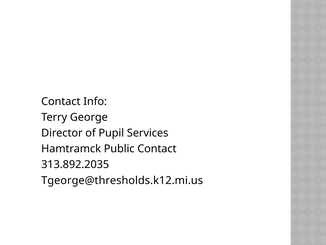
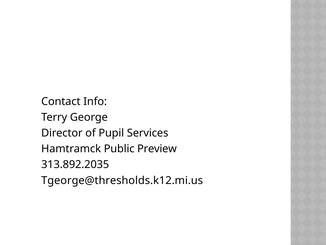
Public Contact: Contact -> Preview (157, 149)
